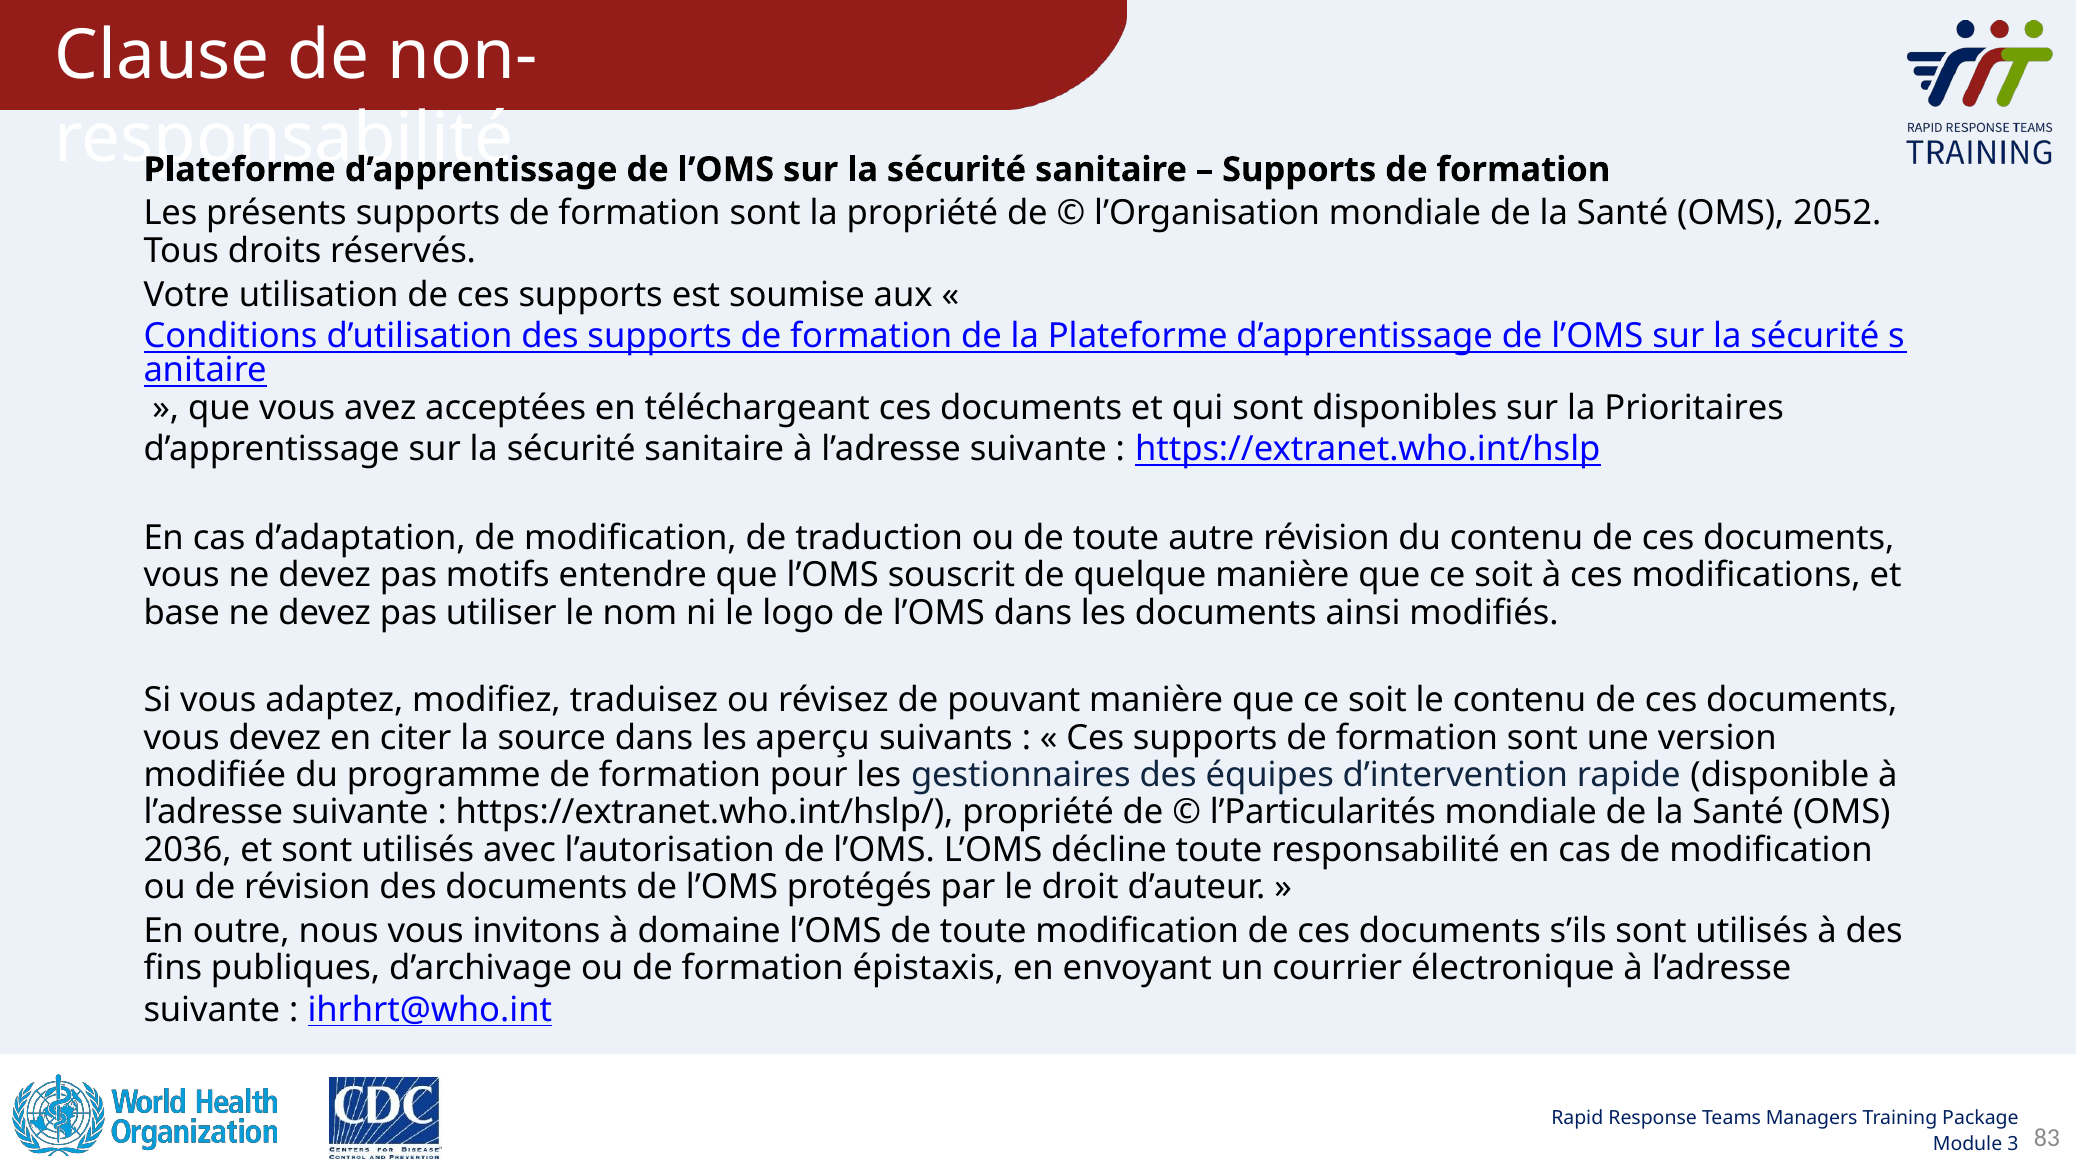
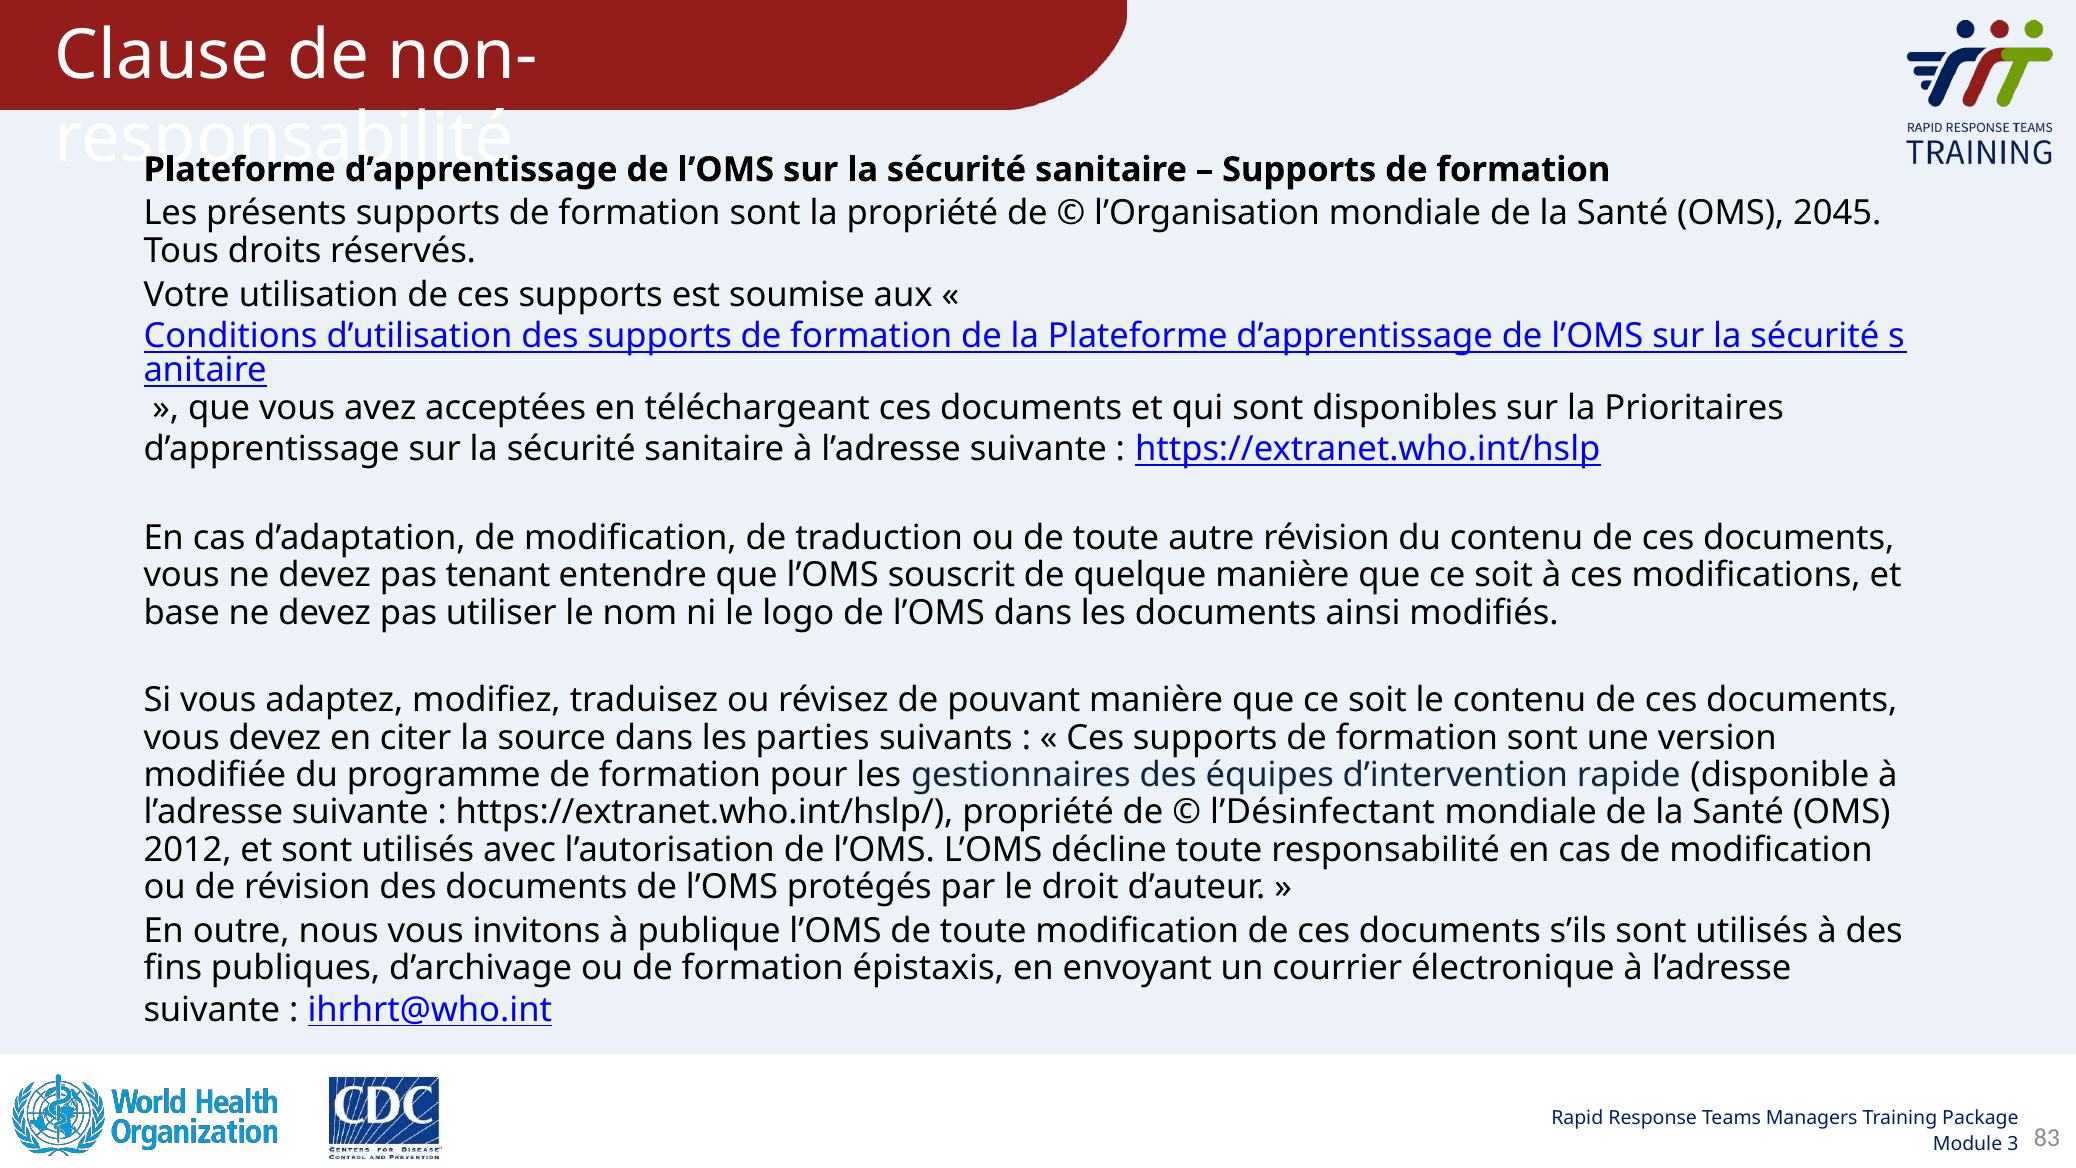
2052: 2052 -> 2045 (1837, 213)
motifs: motifs -> tenant (498, 575)
aperçu: aperçu -> parties (813, 738)
l’Particularités: l’Particularités -> l’Désinfectant (1323, 812)
2036: 2036 -> 2012 (188, 850)
domaine: domaine -> publique (709, 931)
